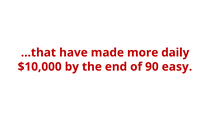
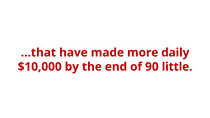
easy: easy -> little (177, 67)
